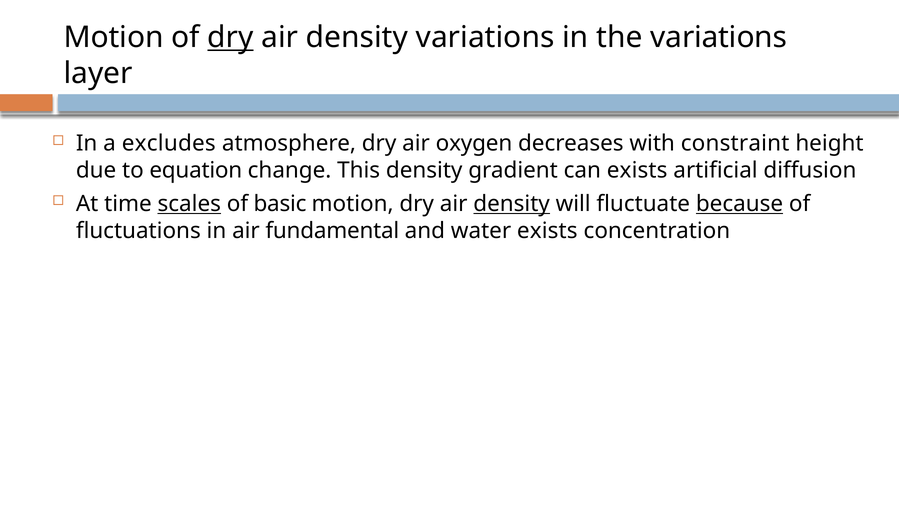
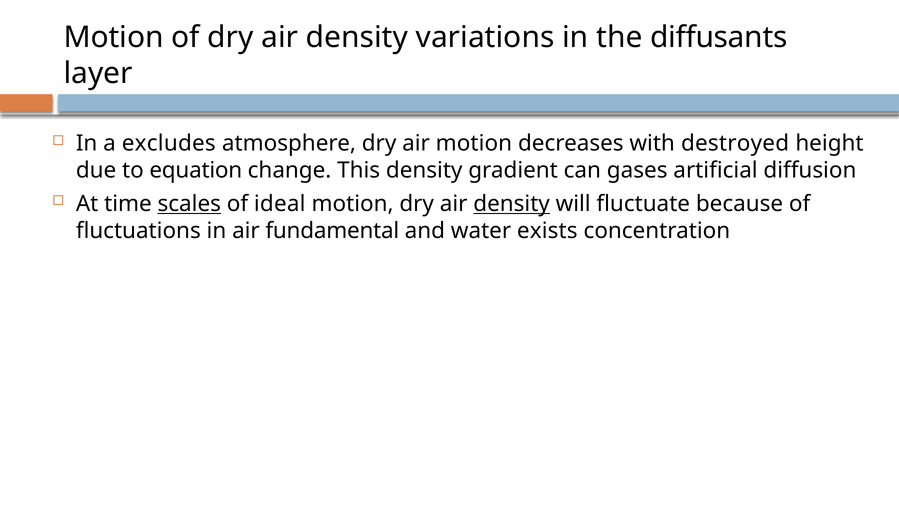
dry underline: present -> none (230, 37)
the variations: variations -> diffusants (719, 37)
air oxygen: oxygen -> motion (474, 144)
constraint: constraint -> destroyed (735, 144)
can exists: exists -> gases (637, 171)
basic: basic -> ideal (280, 204)
because underline: present -> none (739, 204)
